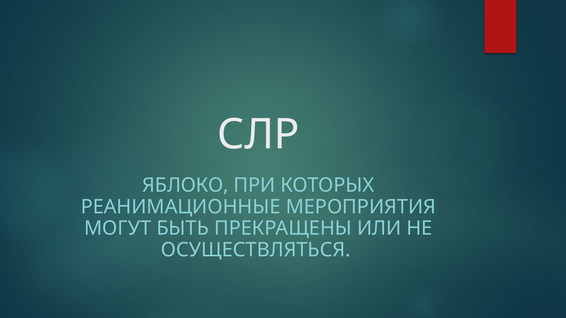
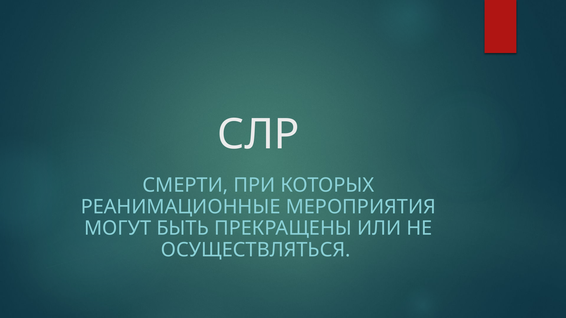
ЯБЛОКО: ЯБЛОКО -> СМЕРТИ (185, 185)
